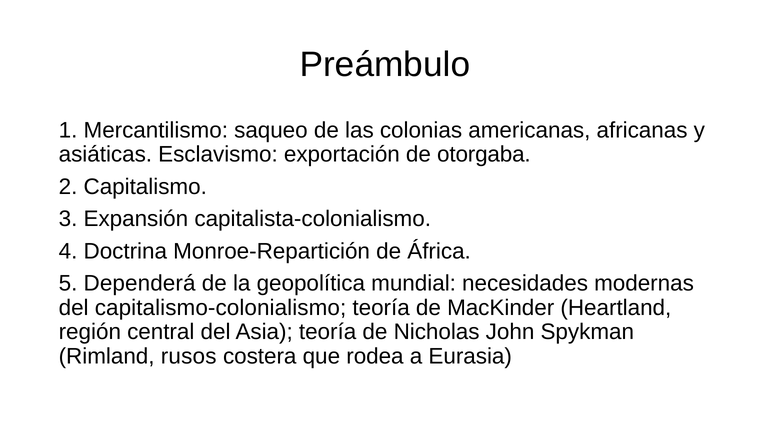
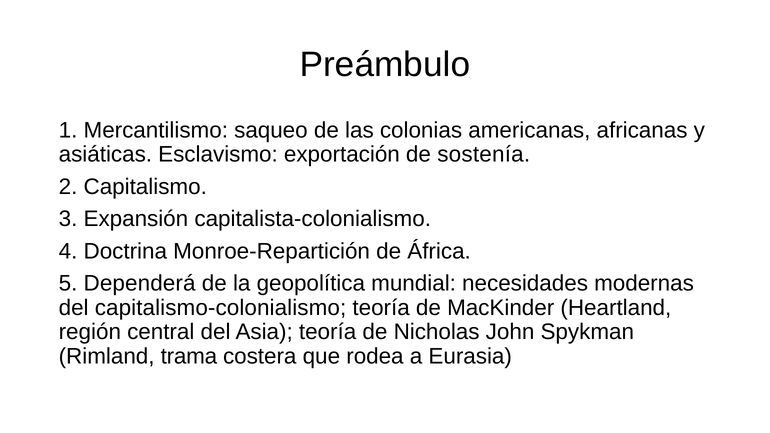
otorgaba: otorgaba -> sostenía (484, 154)
rusos: rusos -> trama (189, 356)
